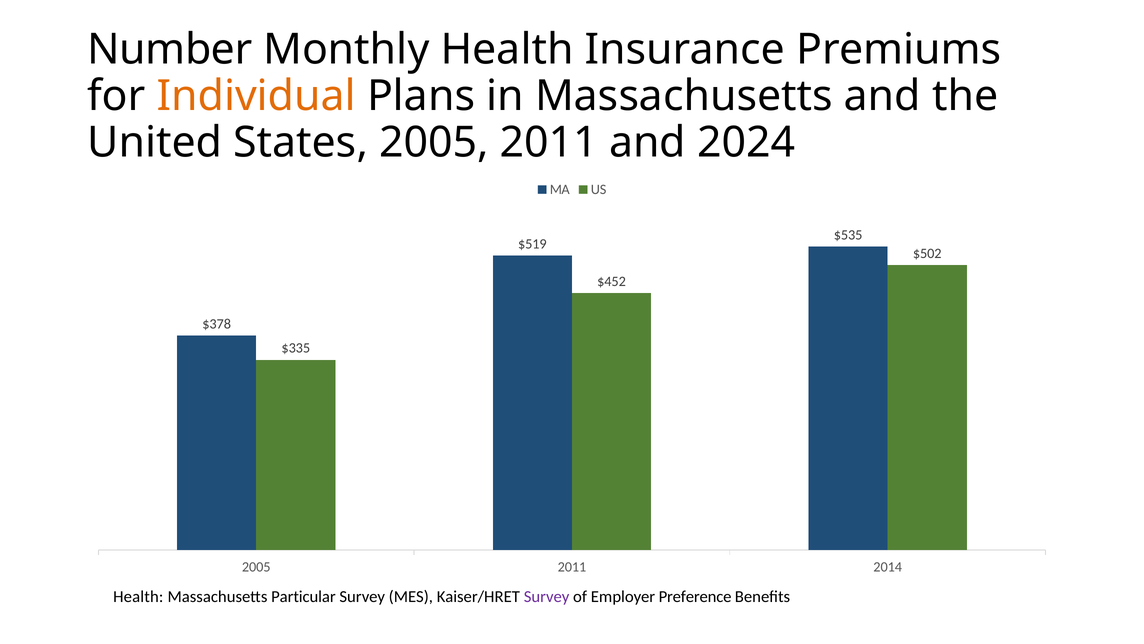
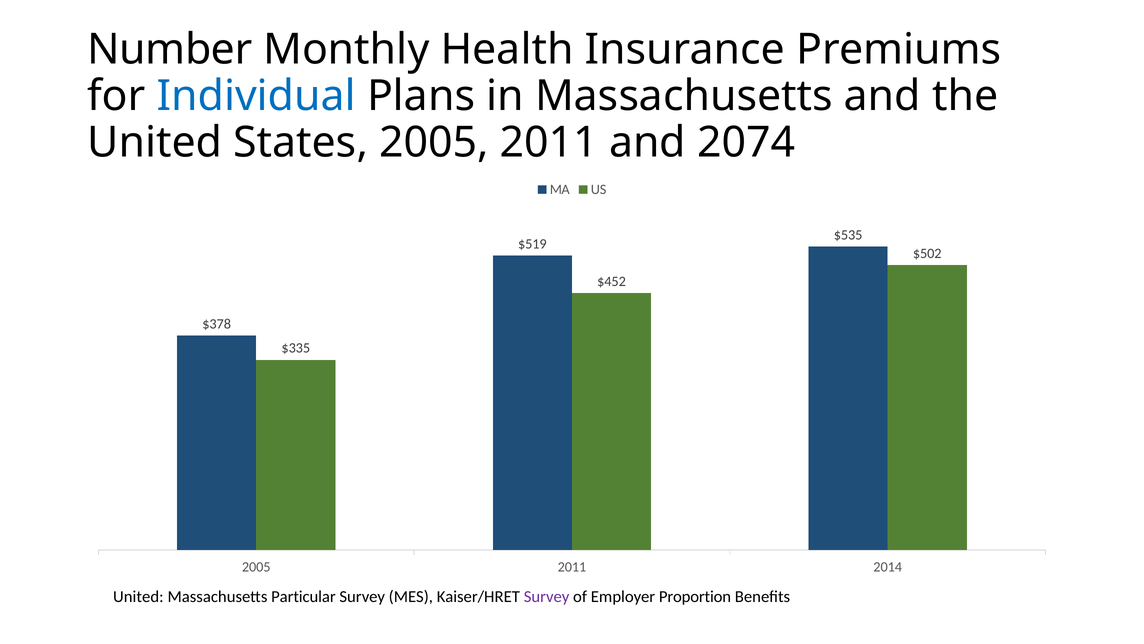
Individual colour: orange -> blue (256, 96)
2024: 2024 -> 2074 (746, 142)
Health: Health -> United (138, 596)
Preference: Preference -> Proportion (695, 596)
